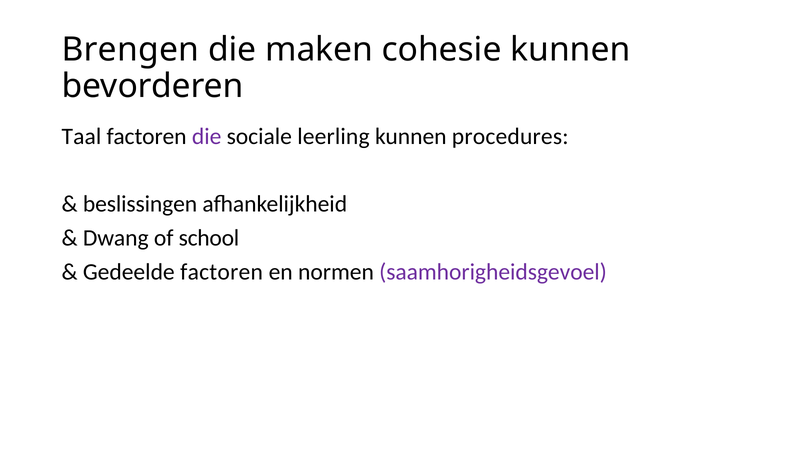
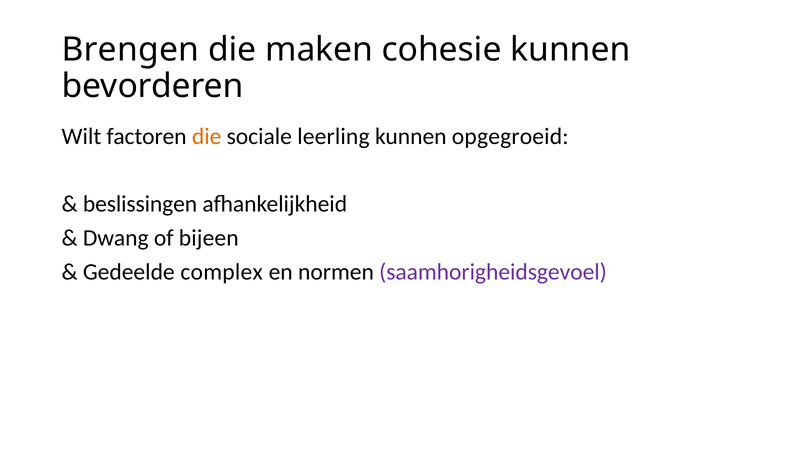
Taal: Taal -> Wilt (81, 137)
die colour: purple -> orange (207, 137)
procedures: procedures -> opgegroeid (510, 137)
school: school -> bijeen (209, 238)
Gedeelde factoren: factoren -> complex (222, 272)
